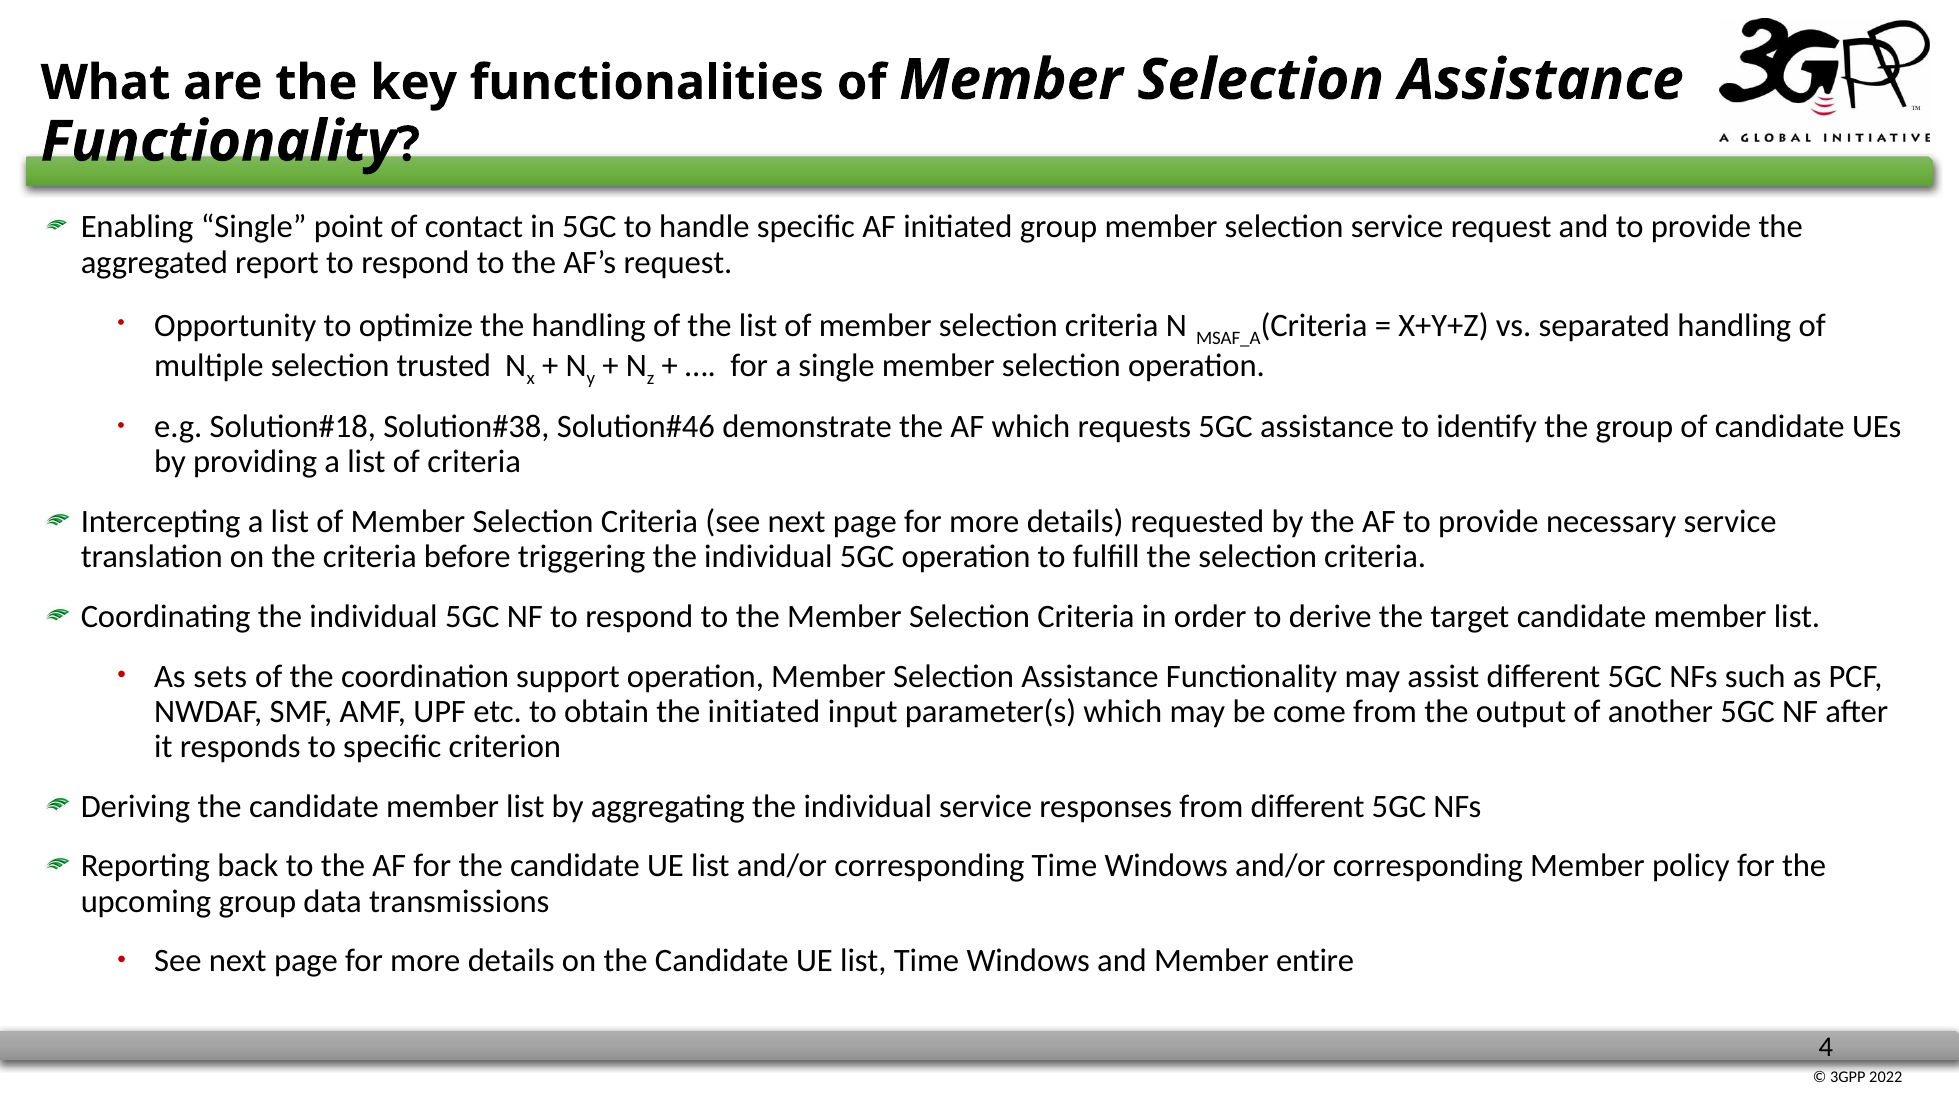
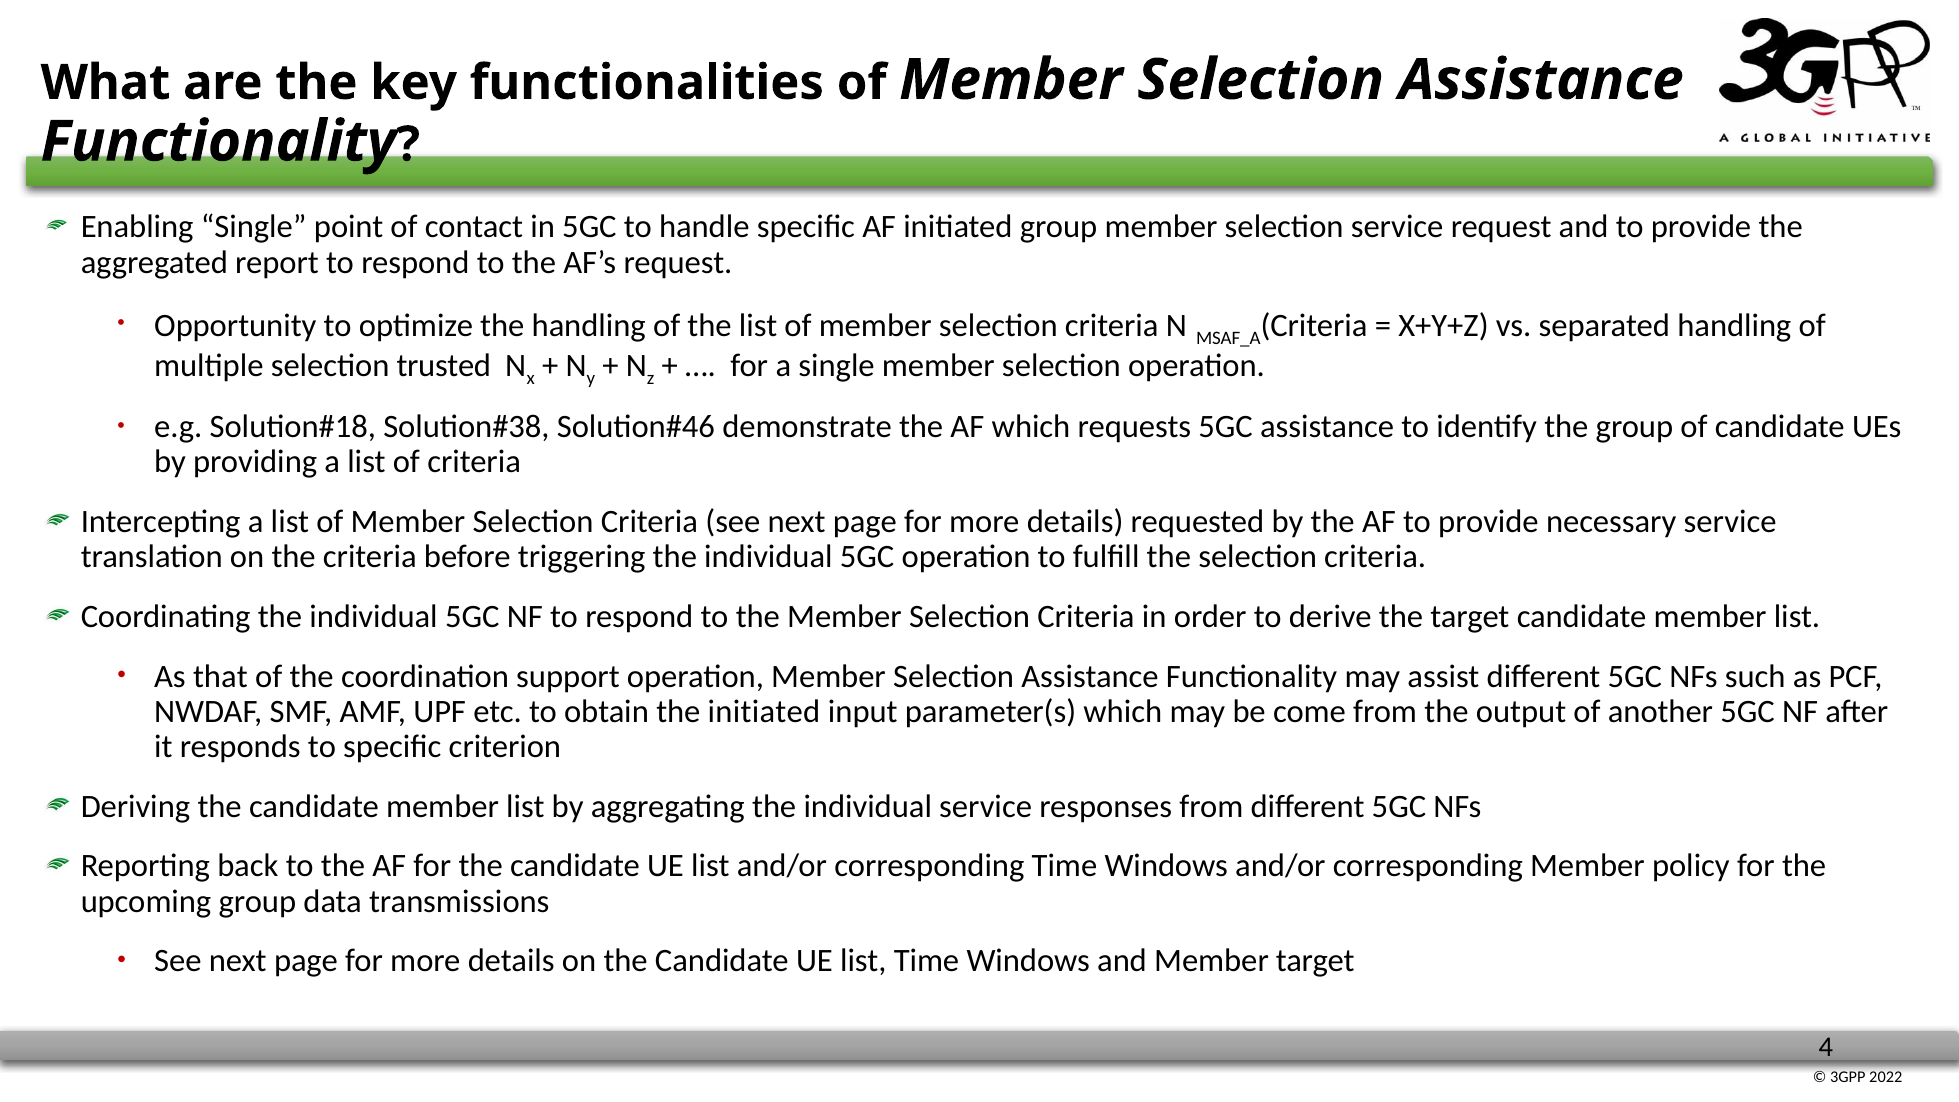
sets: sets -> that (220, 676)
Member entire: entire -> target (1315, 961)
